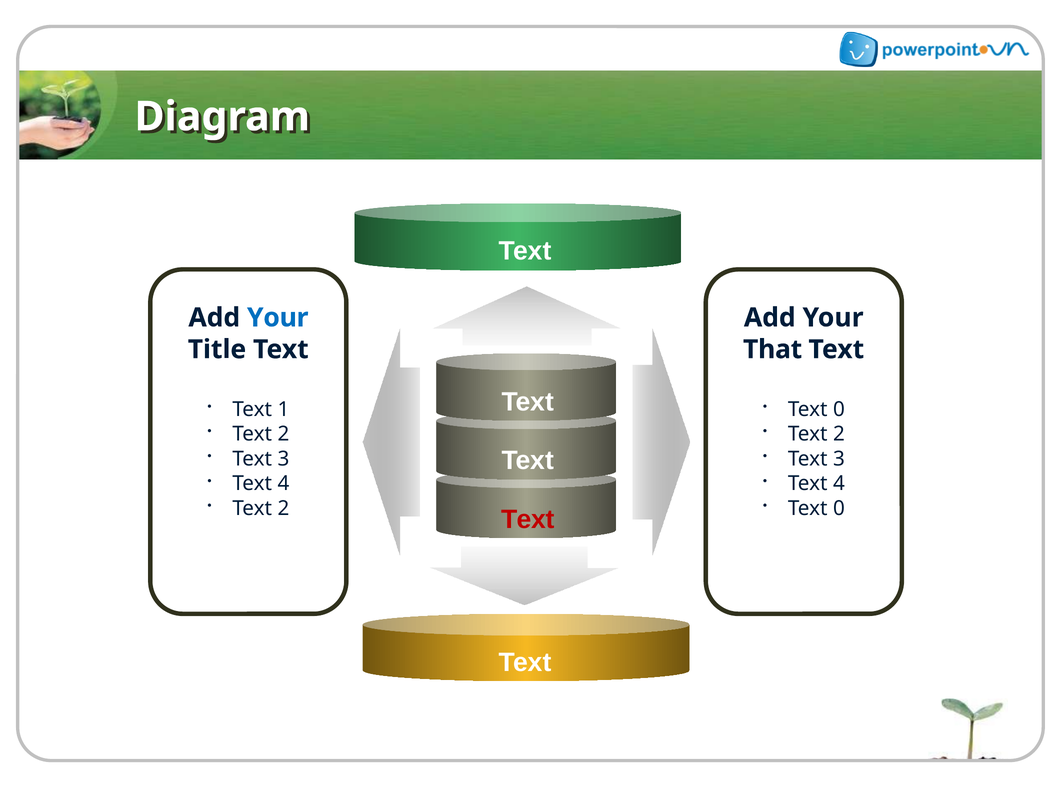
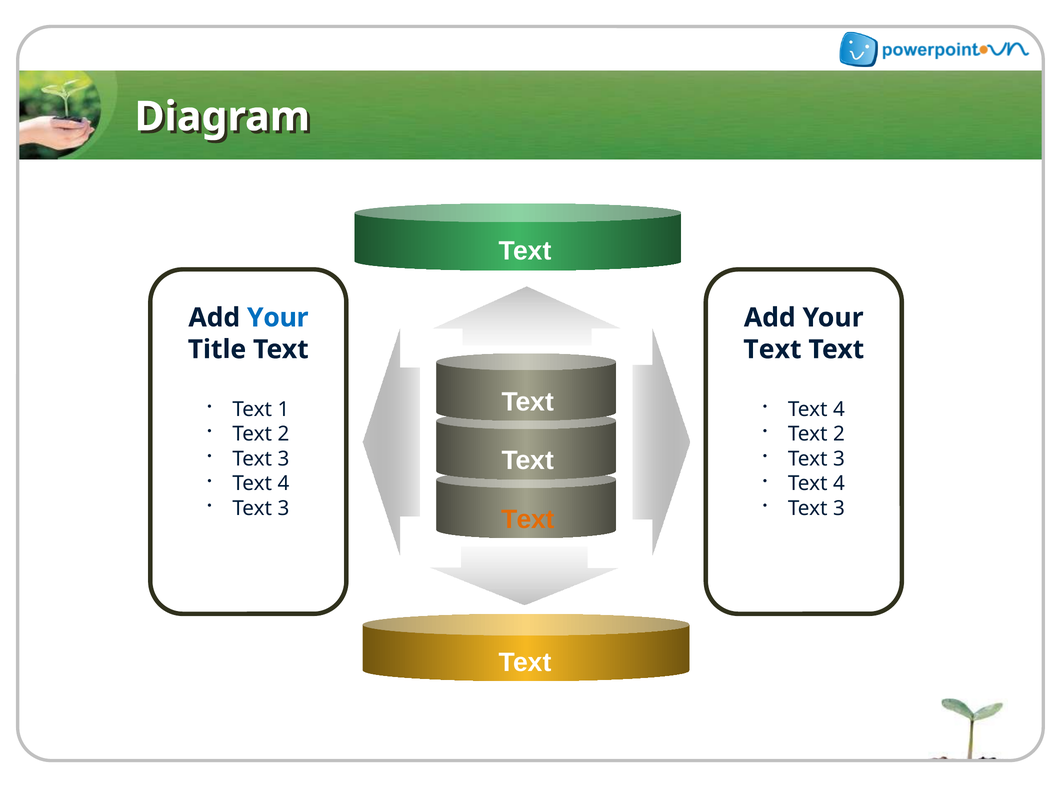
That: That -> Text (772, 349)
0: 0 -> 4 (839, 409)
2: 2 -> 3 (283, 508)
0: 0 -> 3 (839, 508)
Text colour: red -> orange (528, 519)
